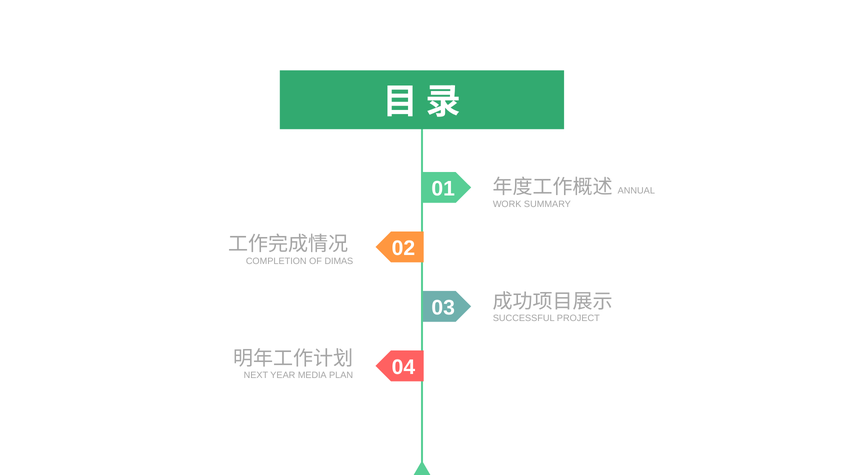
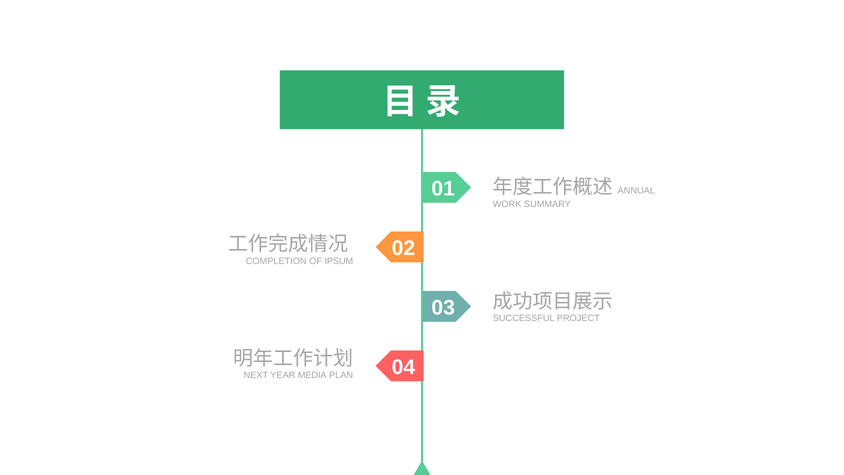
DIMAS: DIMAS -> IPSUM (339, 261)
